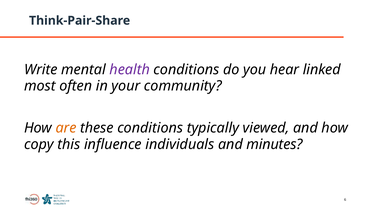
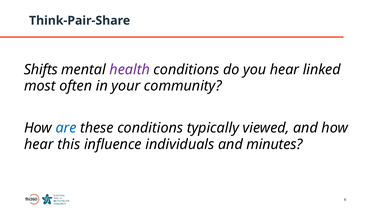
Write: Write -> Shifts (41, 69)
are colour: orange -> blue (66, 128)
copy: copy -> hear (39, 144)
